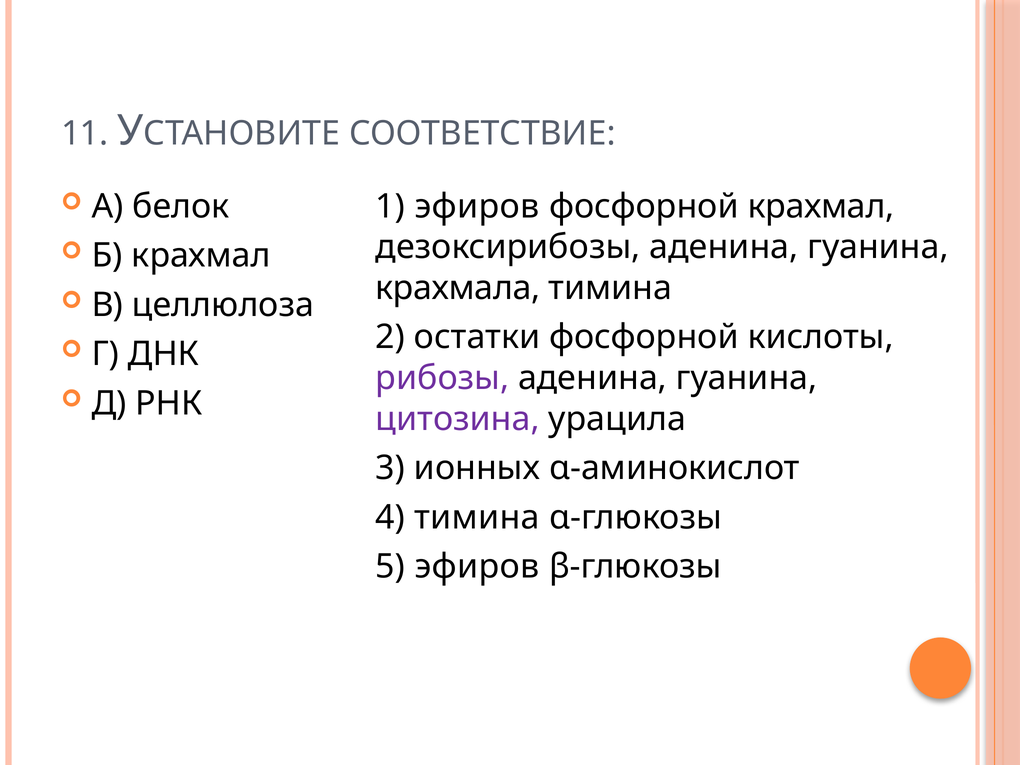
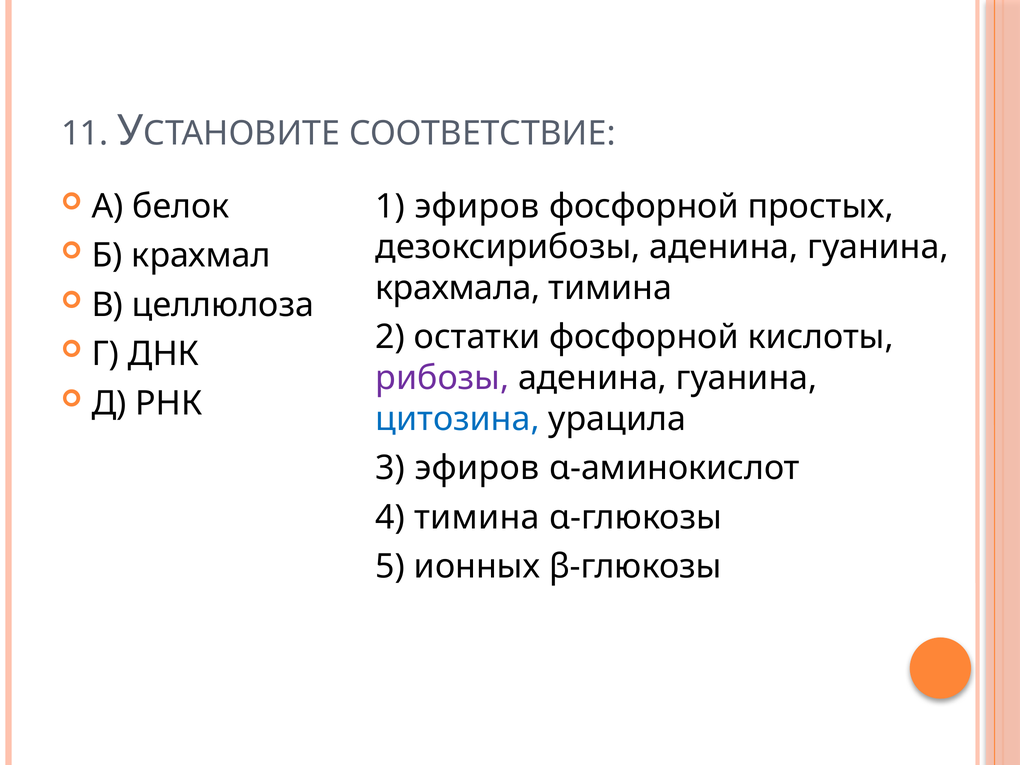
фосфорной крахмал: крахмал -> простых (821, 206)
цитозина colour: purple -> blue (458, 419)
3 ионных: ионных -> эфиров (477, 468)
5 эфиров: эфиров -> ионных (477, 567)
